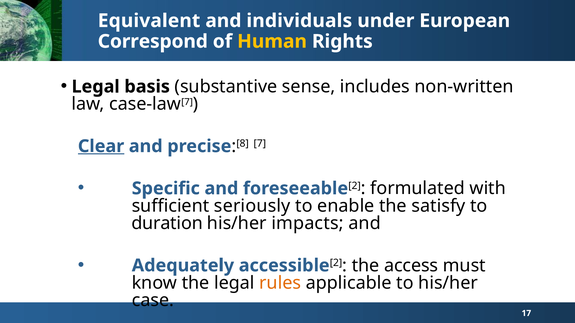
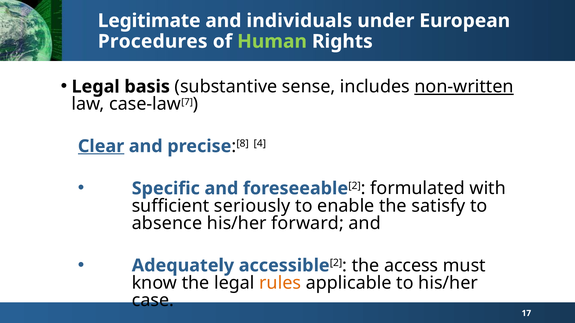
Equivalent: Equivalent -> Legitimate (149, 21)
Correspond: Correspond -> Procedures (153, 41)
Human colour: yellow -> light green (272, 41)
non-written underline: none -> present (464, 87)
7: 7 -> 4 (260, 144)
duration: duration -> absence (167, 224)
impacts: impacts -> forward (308, 224)
